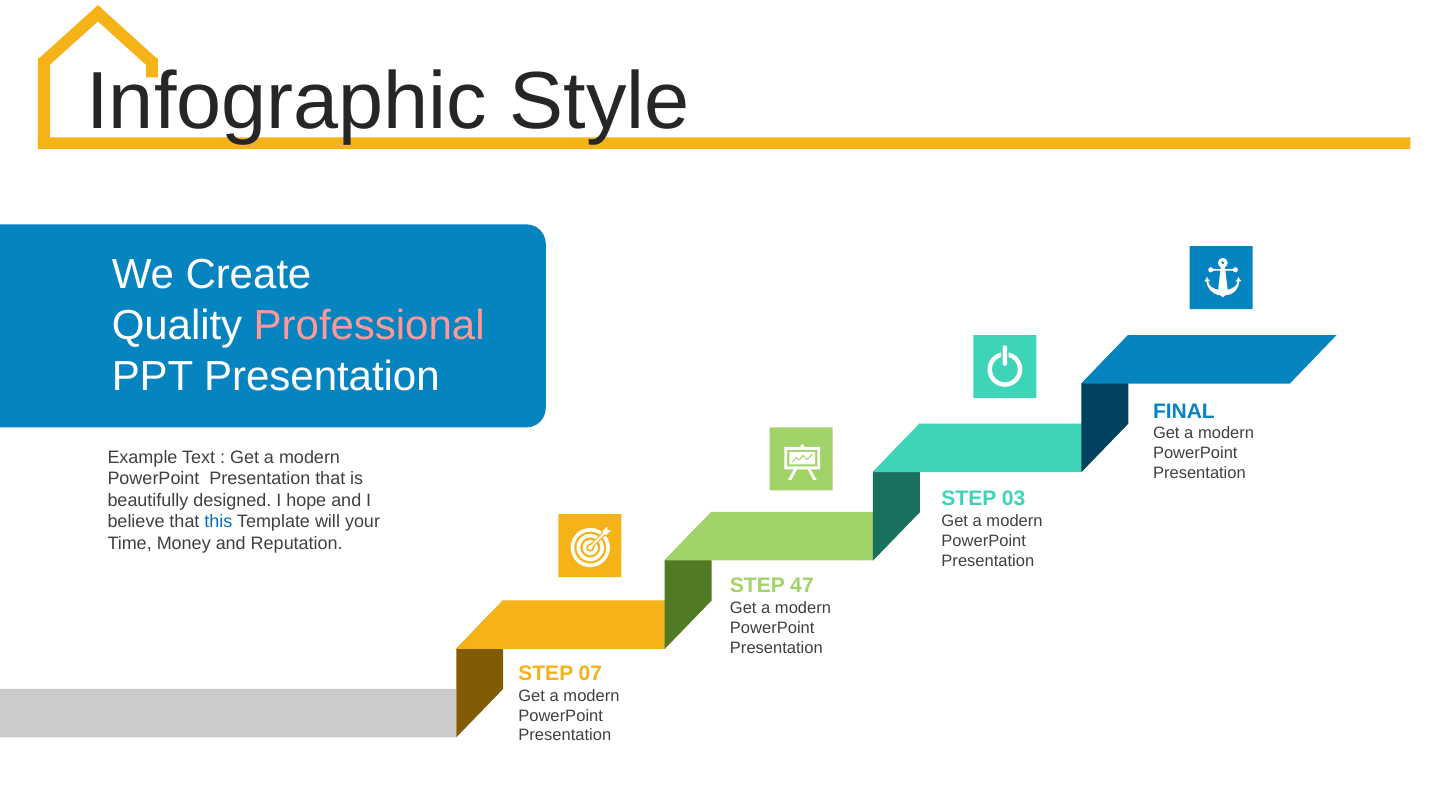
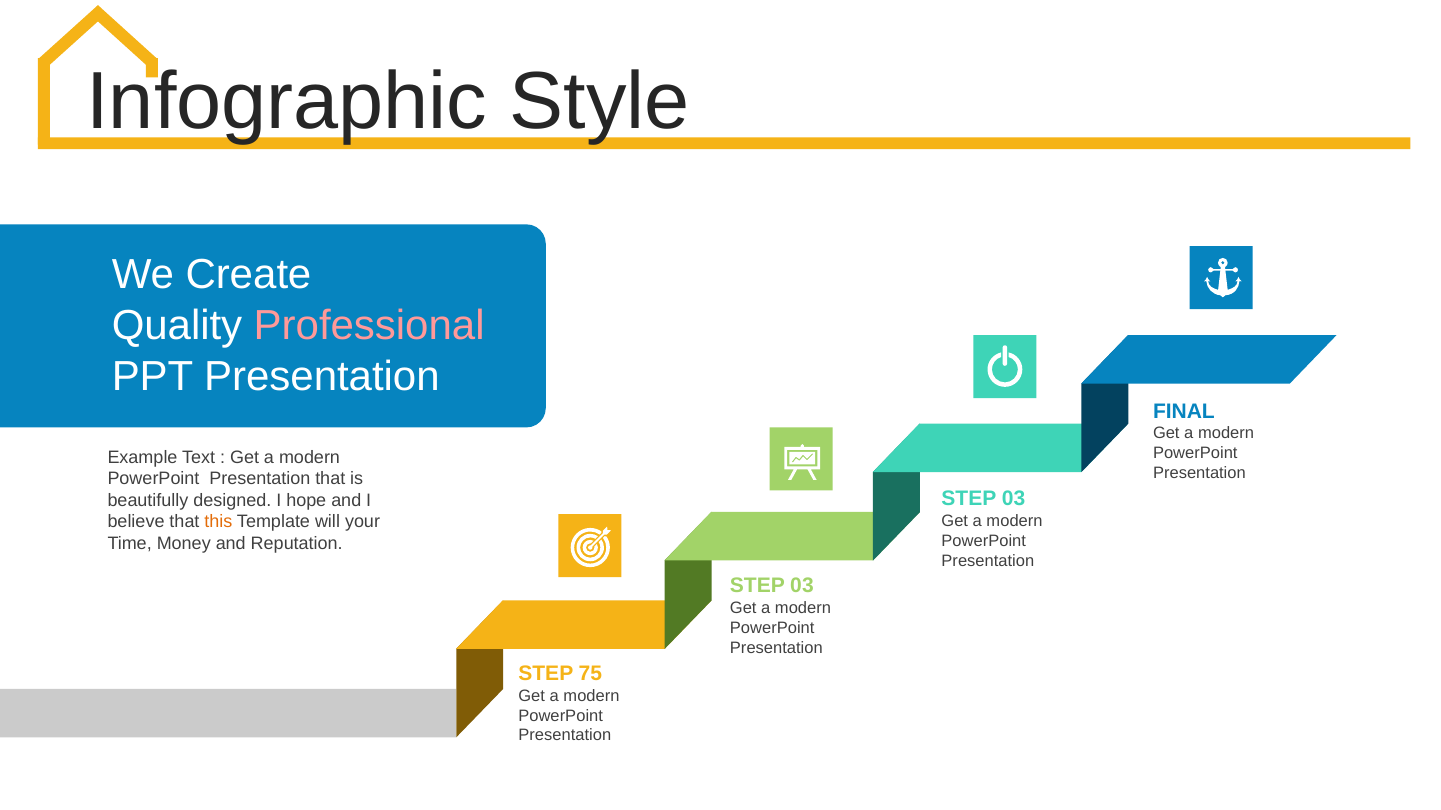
this colour: blue -> orange (218, 522)
47: 47 -> 03 (802, 586)
07: 07 -> 75 (590, 674)
